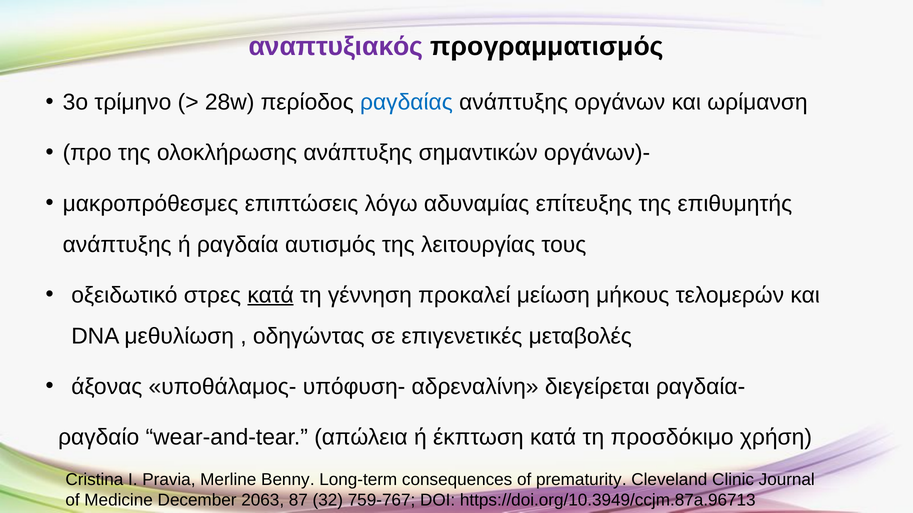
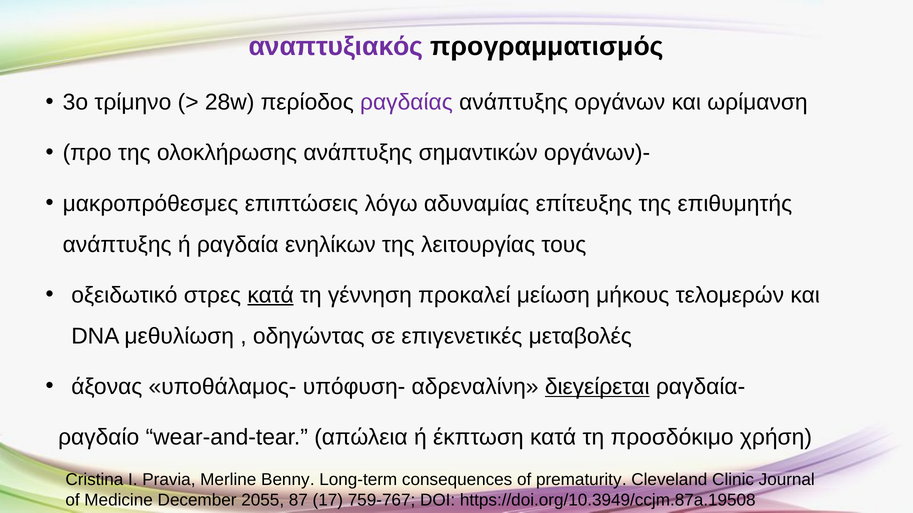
ραγδαίας colour: blue -> purple (406, 103)
αυτισμός: αυτισμός -> ενηλίκων (330, 245)
διεγείρεται underline: none -> present (597, 387)
2063: 2063 -> 2055 (263, 501)
32: 32 -> 17 (328, 501)
https://doi.org/10.3949/ccjm.87a.96713: https://doi.org/10.3949/ccjm.87a.96713 -> https://doi.org/10.3949/ccjm.87a.19508 (608, 501)
